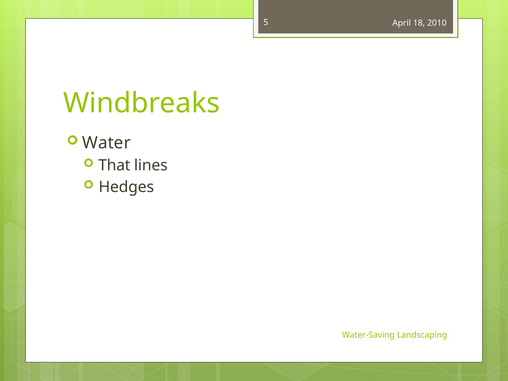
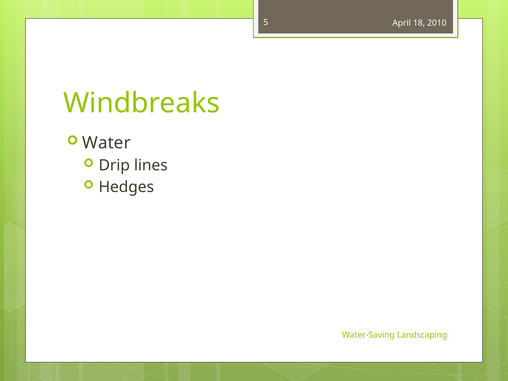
That: That -> Drip (114, 165)
